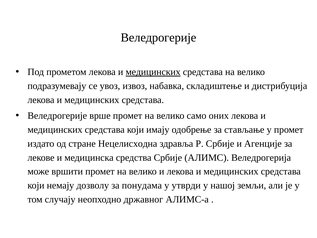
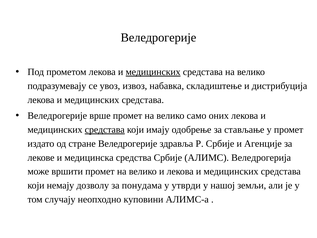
средстава underline: none -> present (105, 130)
стране Нецелисходна: Нецелисходна -> Веледрогерије (128, 143)
државног: државног -> куповини (143, 199)
